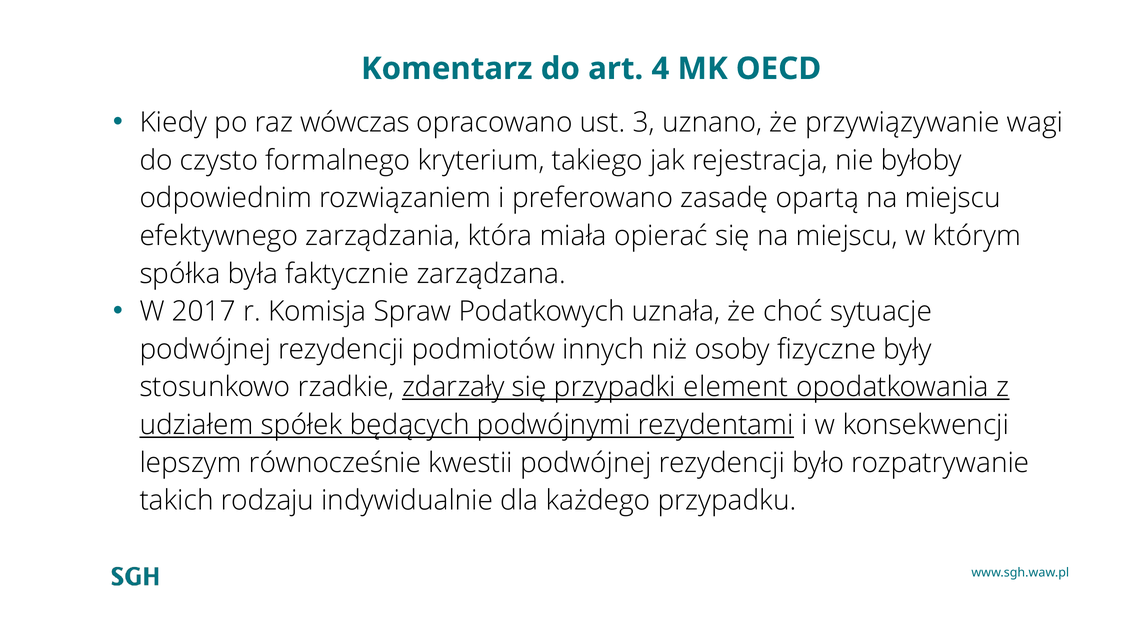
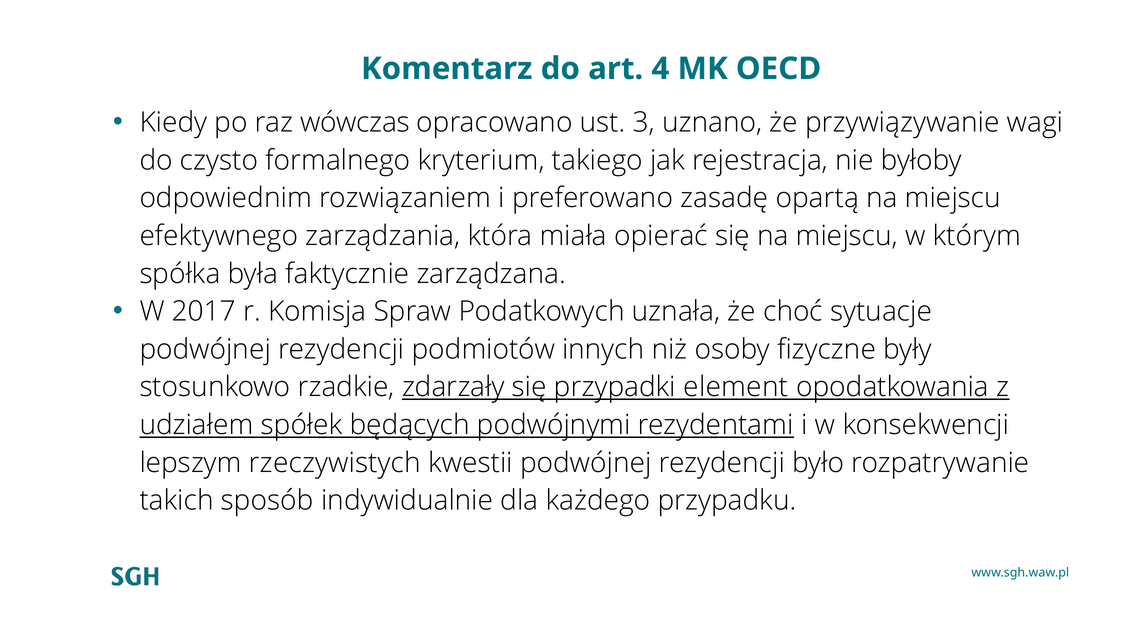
równocześnie: równocześnie -> rzeczywistych (335, 463)
rodzaju: rodzaju -> sposób (267, 500)
